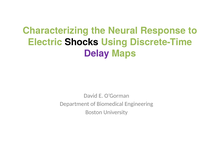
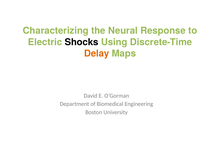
Delay colour: purple -> orange (97, 53)
